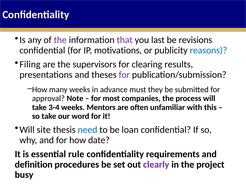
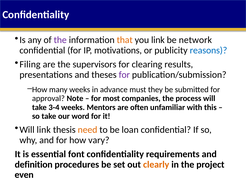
that colour: purple -> orange (125, 40)
you last: last -> link (158, 40)
revisions: revisions -> network (195, 40)
Will site: site -> link (44, 129)
need colour: blue -> orange (88, 129)
date: date -> vary (99, 140)
rule: rule -> font (76, 154)
clearly colour: purple -> orange (156, 164)
busy: busy -> even (24, 174)
